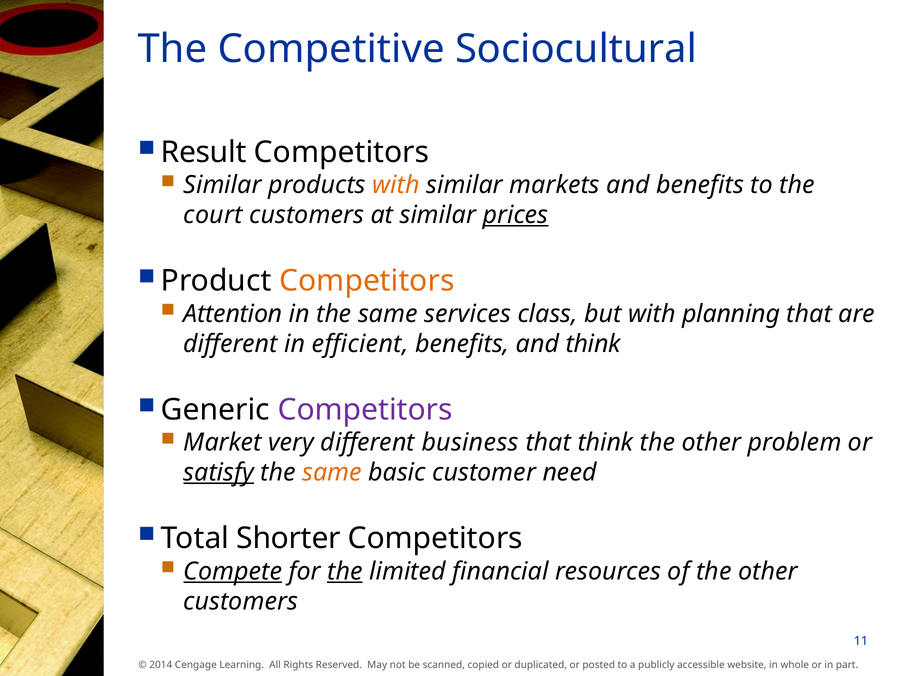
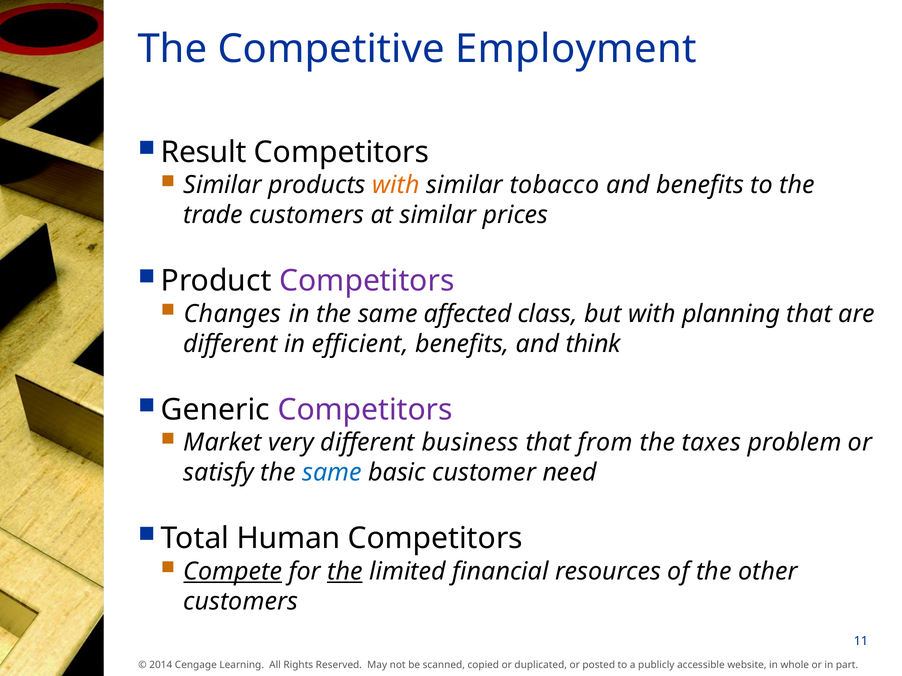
Sociocultural: Sociocultural -> Employment (576, 49)
markets: markets -> tobacco (554, 185)
court: court -> trade (213, 215)
prices underline: present -> none (515, 215)
Competitors colour: orange -> purple (367, 281)
Attention: Attention -> Changes (233, 314)
services: services -> affected (468, 314)
that think: think -> from (605, 443)
other: other -> taxes (711, 443)
satisfy underline: present -> none (219, 473)
same colour: orange -> blue (332, 473)
Shorter: Shorter -> Human (289, 539)
